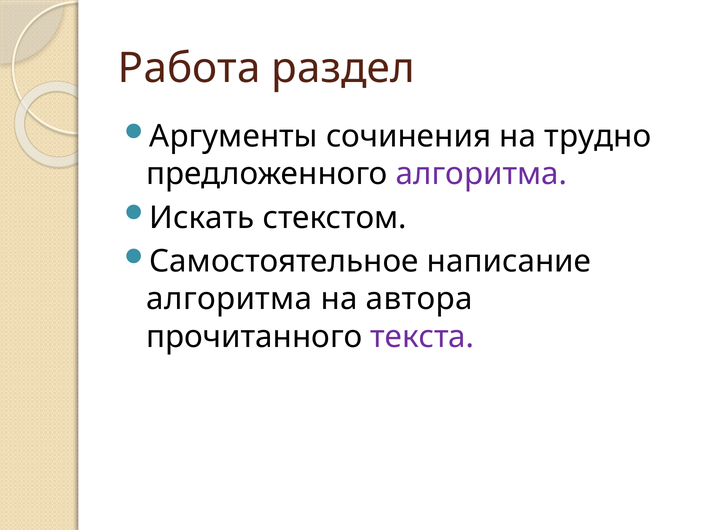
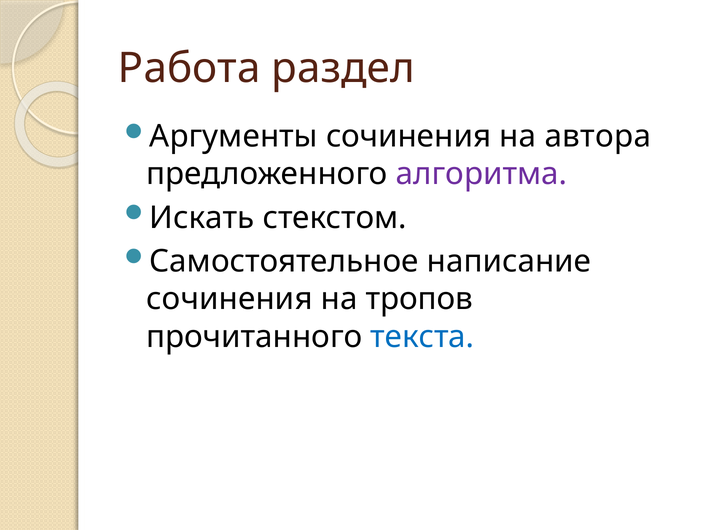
трудно: трудно -> автора (598, 136)
алгоритма: алгоритма -> сочинения (229, 299)
автора: автора -> тропов (420, 299)
текста colour: purple -> blue (422, 337)
